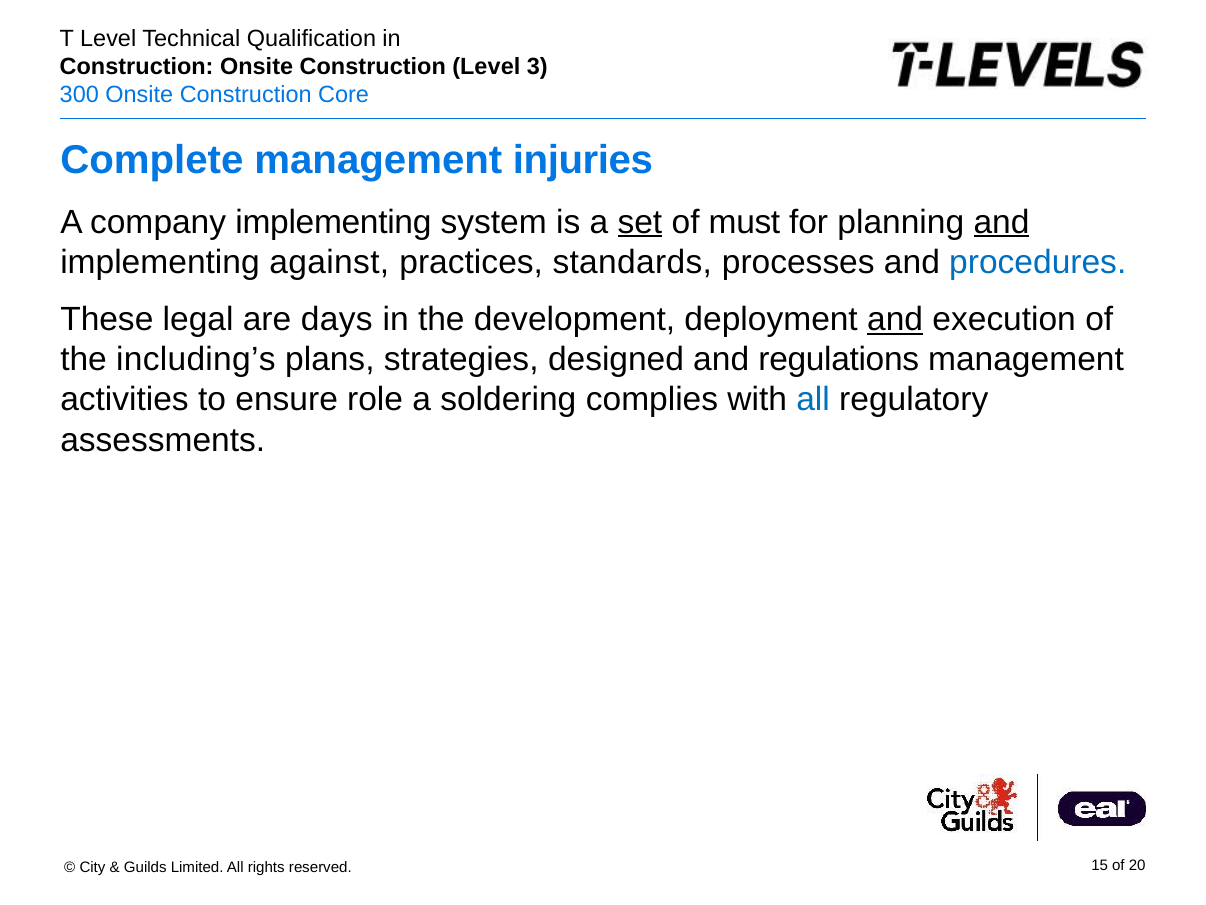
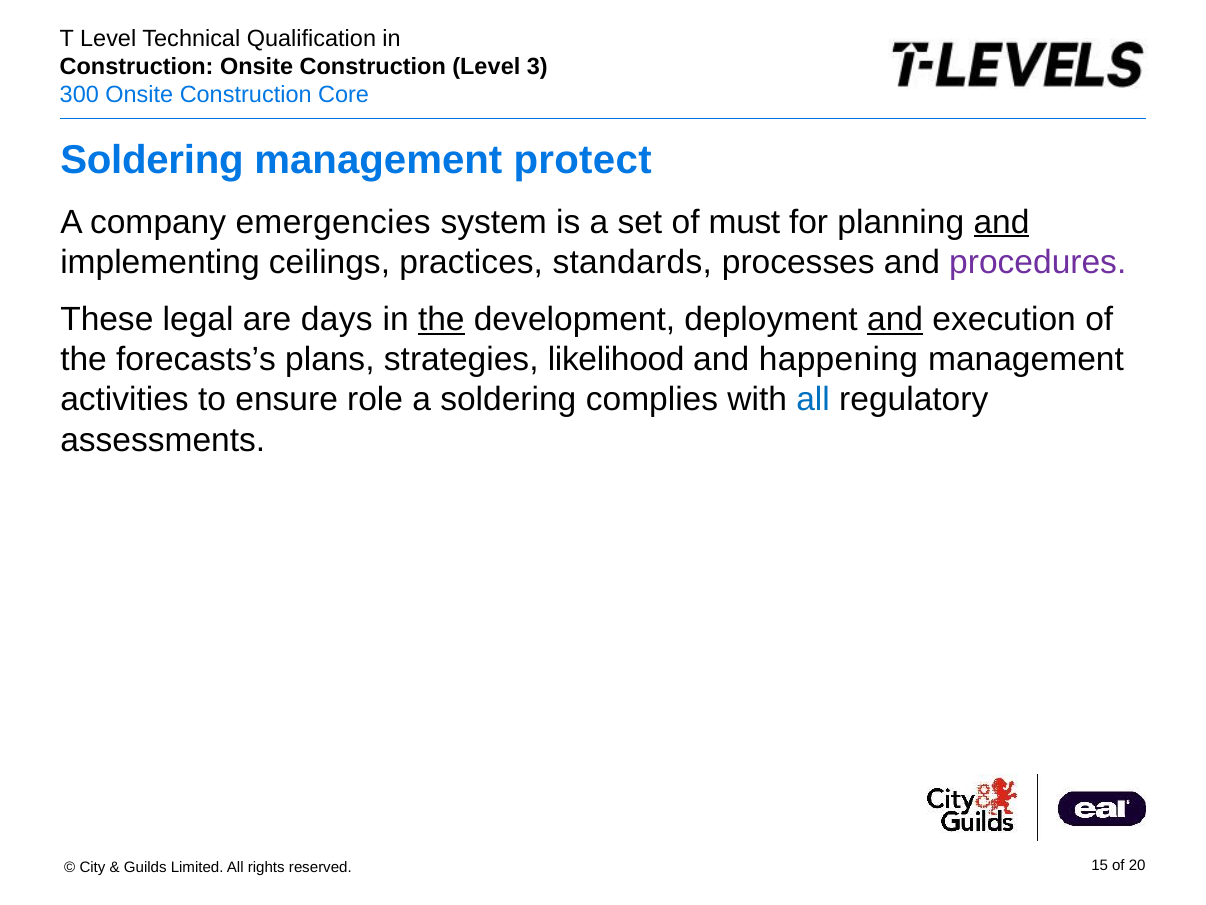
Complete: Complete -> Soldering (152, 160)
injuries: injuries -> protect (583, 160)
company implementing: implementing -> emergencies (333, 222)
set underline: present -> none (640, 222)
against: against -> ceilings (329, 262)
procedures colour: blue -> purple (1038, 262)
the underline: none -> present (441, 319)
including’s: including’s -> forecasts’s (196, 359)
designed: designed -> likelihood (616, 359)
regulations: regulations -> happening (838, 359)
